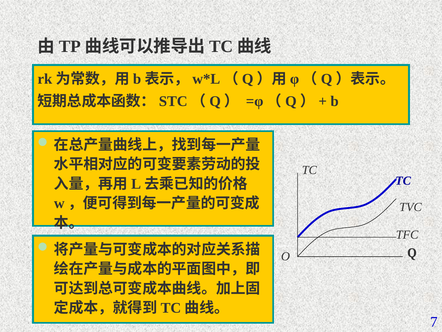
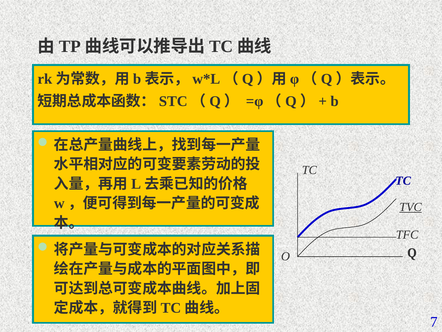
TVC underline: none -> present (411, 207)
